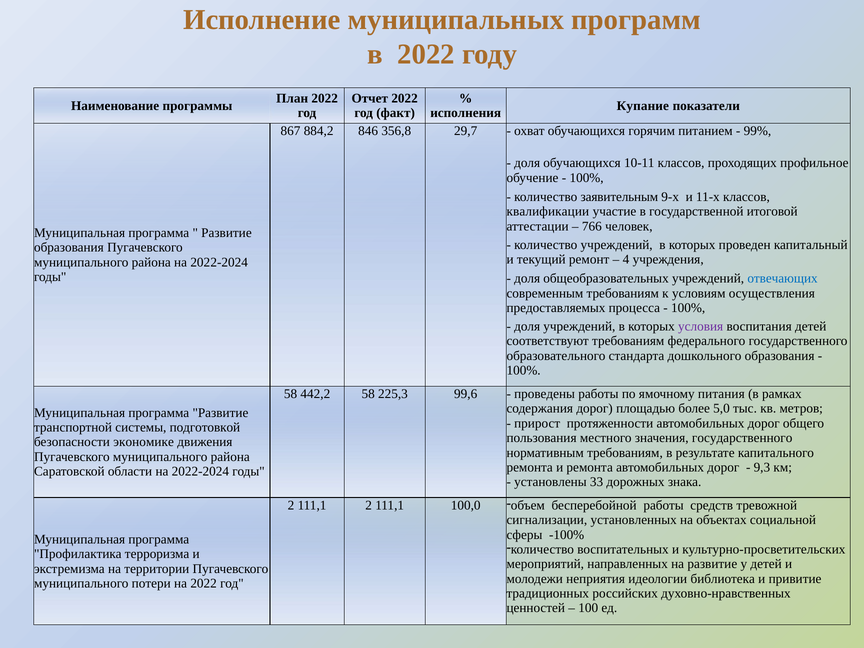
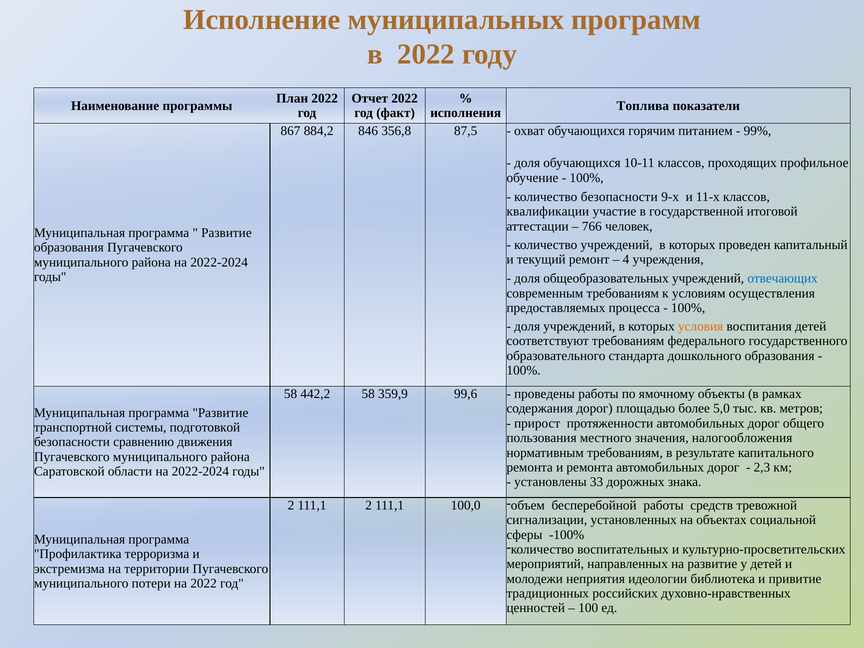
Купание: Купание -> Топлива (643, 106)
29,7: 29,7 -> 87,5 (466, 131)
количество заявительным: заявительным -> безопасности (619, 197)
условия colour: purple -> orange (701, 326)
225,3: 225,3 -> 359,9 (393, 394)
питания: питания -> объекты (721, 394)
значения государственного: государственного -> налогообложения (742, 438)
экономике: экономике -> сравнению (144, 442)
9,3: 9,3 -> 2,3 (762, 467)
